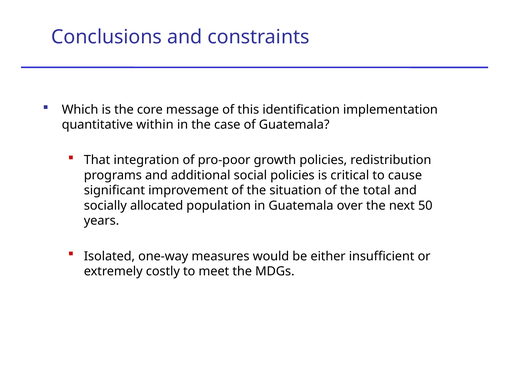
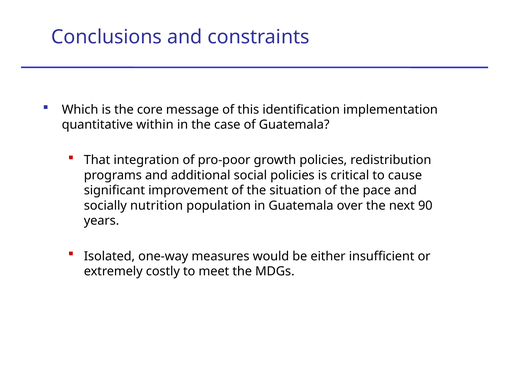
total: total -> pace (377, 190)
allocated: allocated -> nutrition (157, 206)
50: 50 -> 90 (425, 206)
